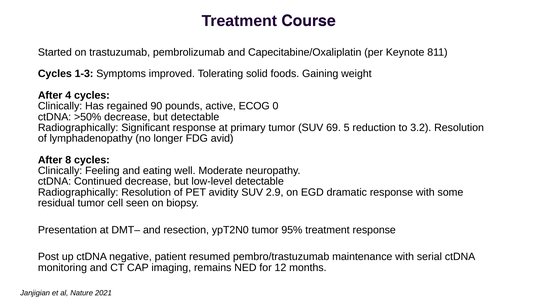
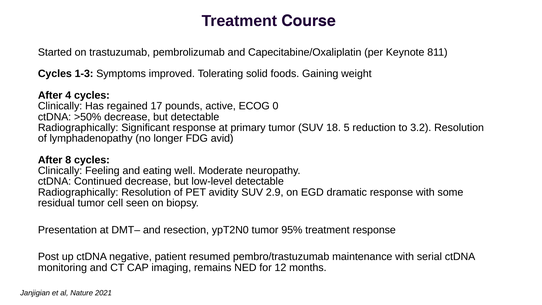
90: 90 -> 17 (156, 106)
69: 69 -> 18 (334, 128)
